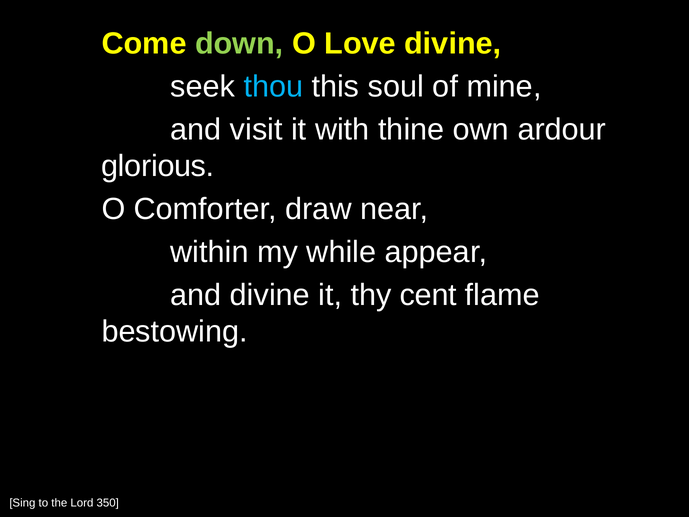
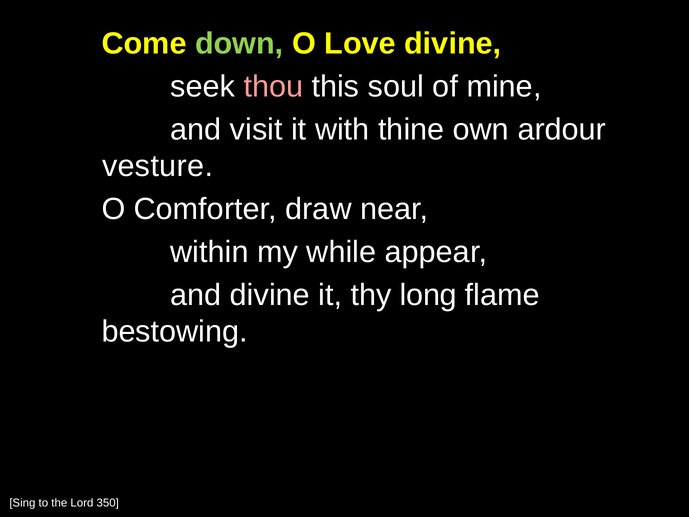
thou colour: light blue -> pink (273, 86)
glorious: glorious -> vesture (158, 166)
cent: cent -> long (428, 295)
